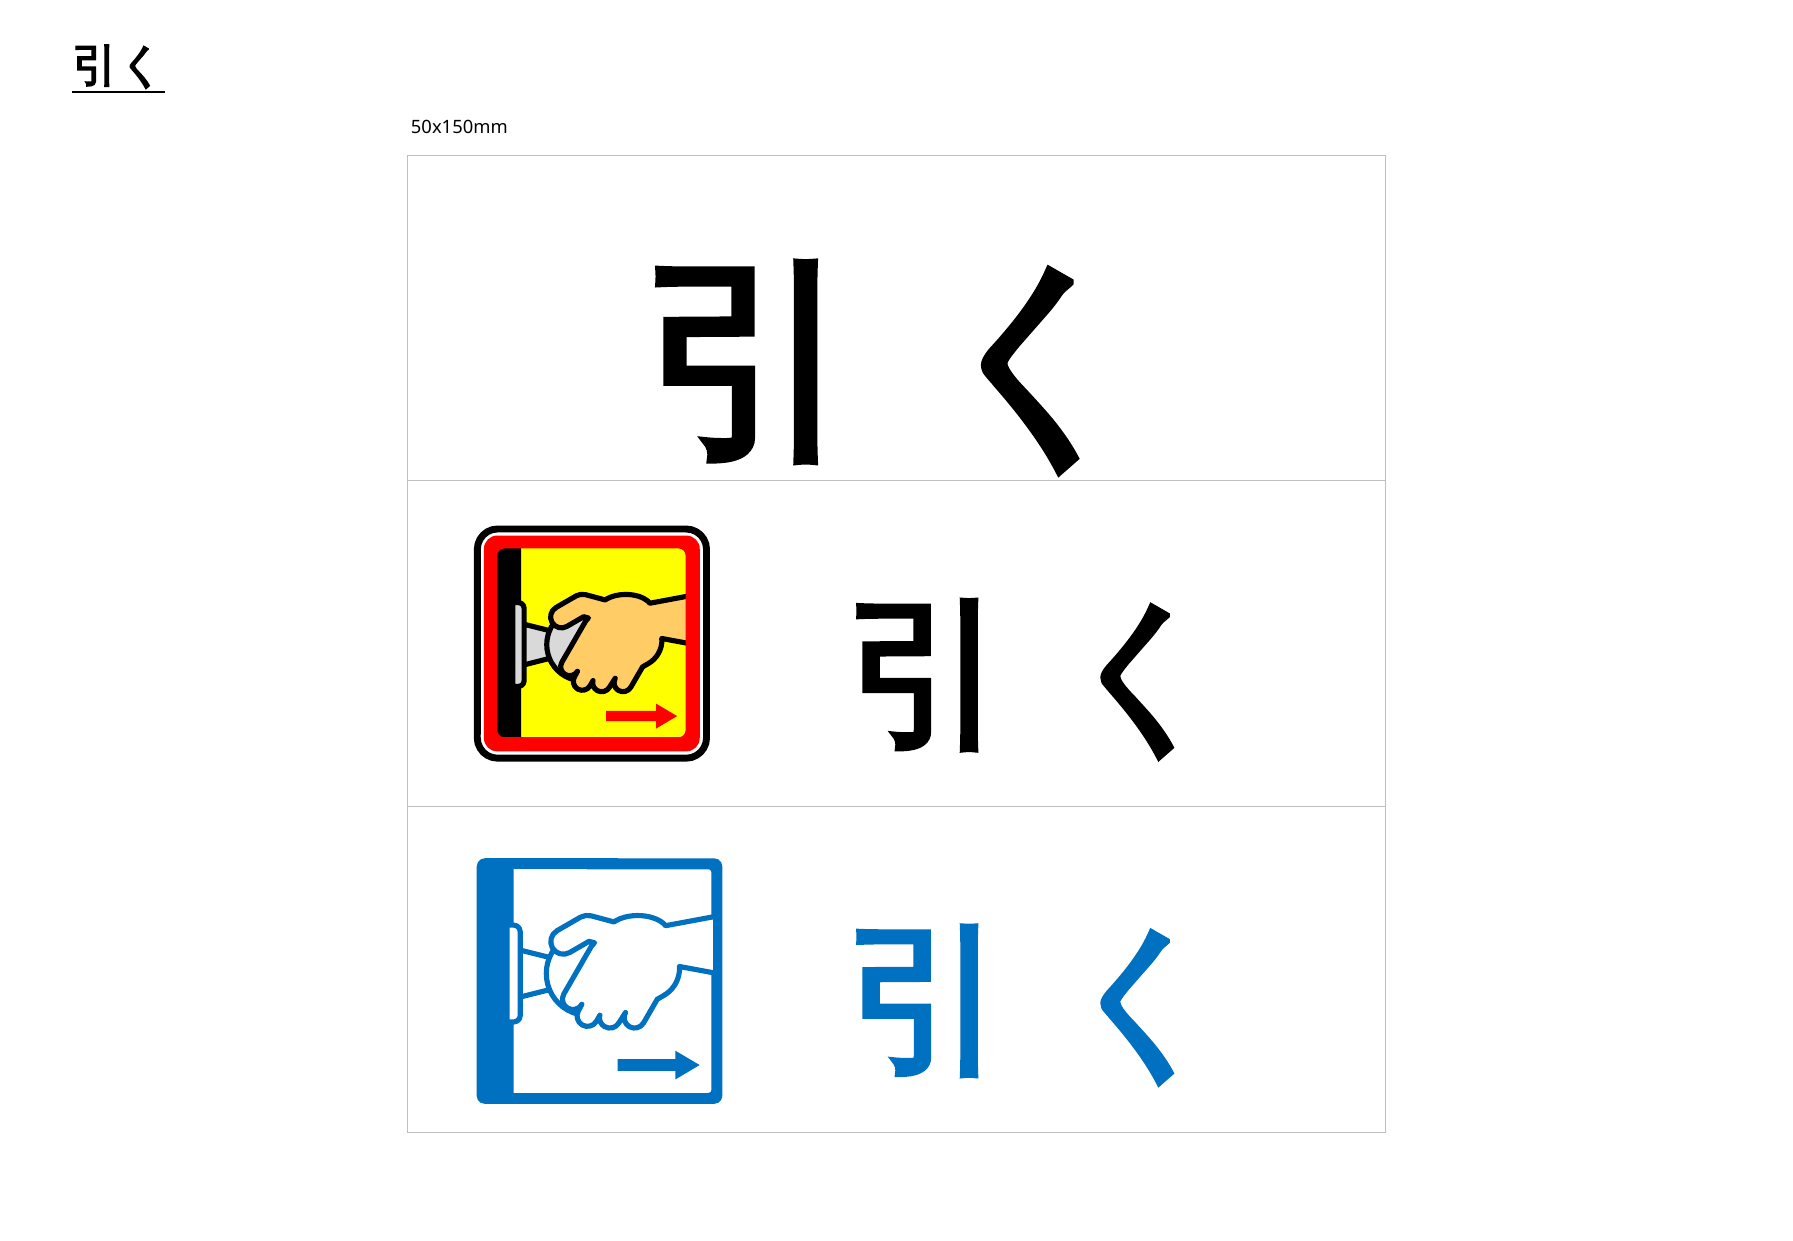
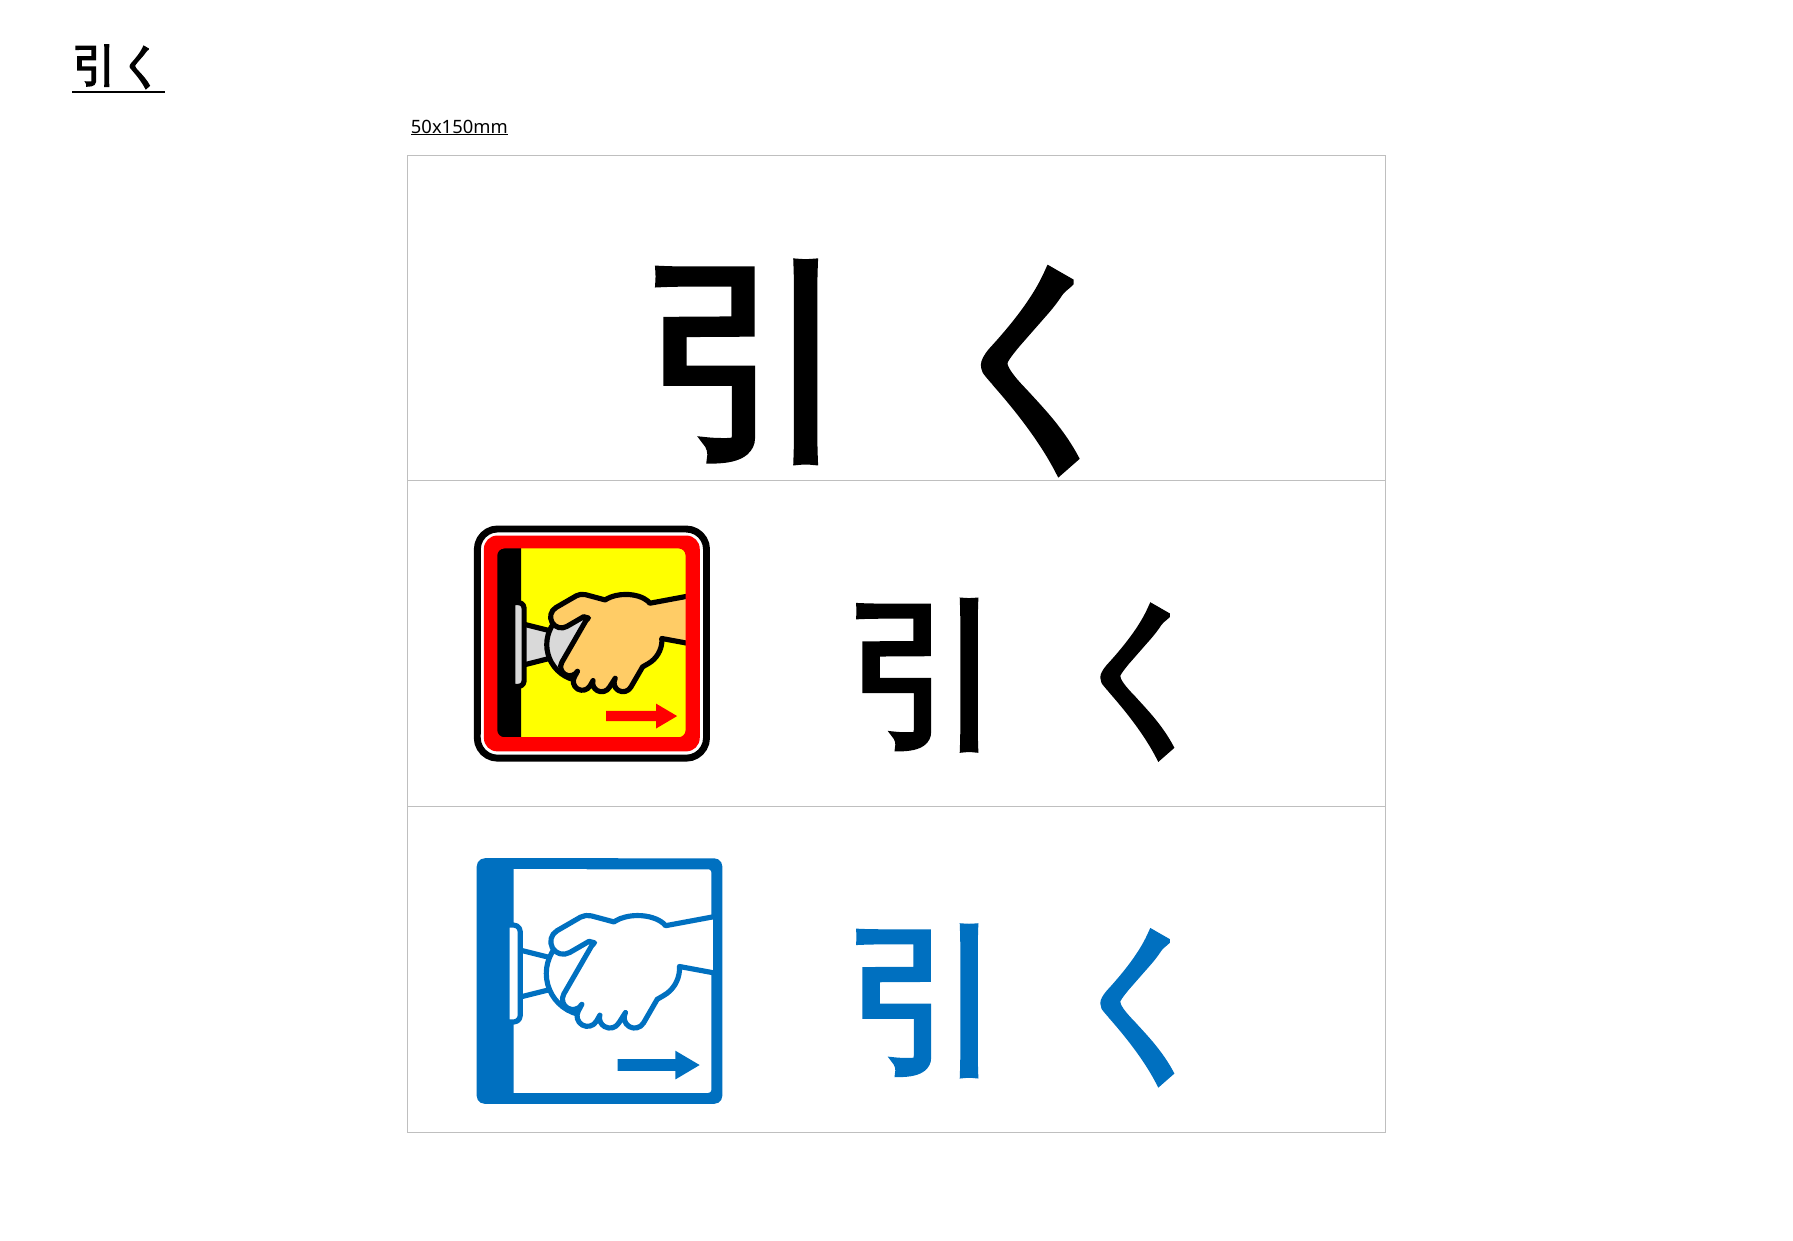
50x150mm underline: none -> present (459, 127)
